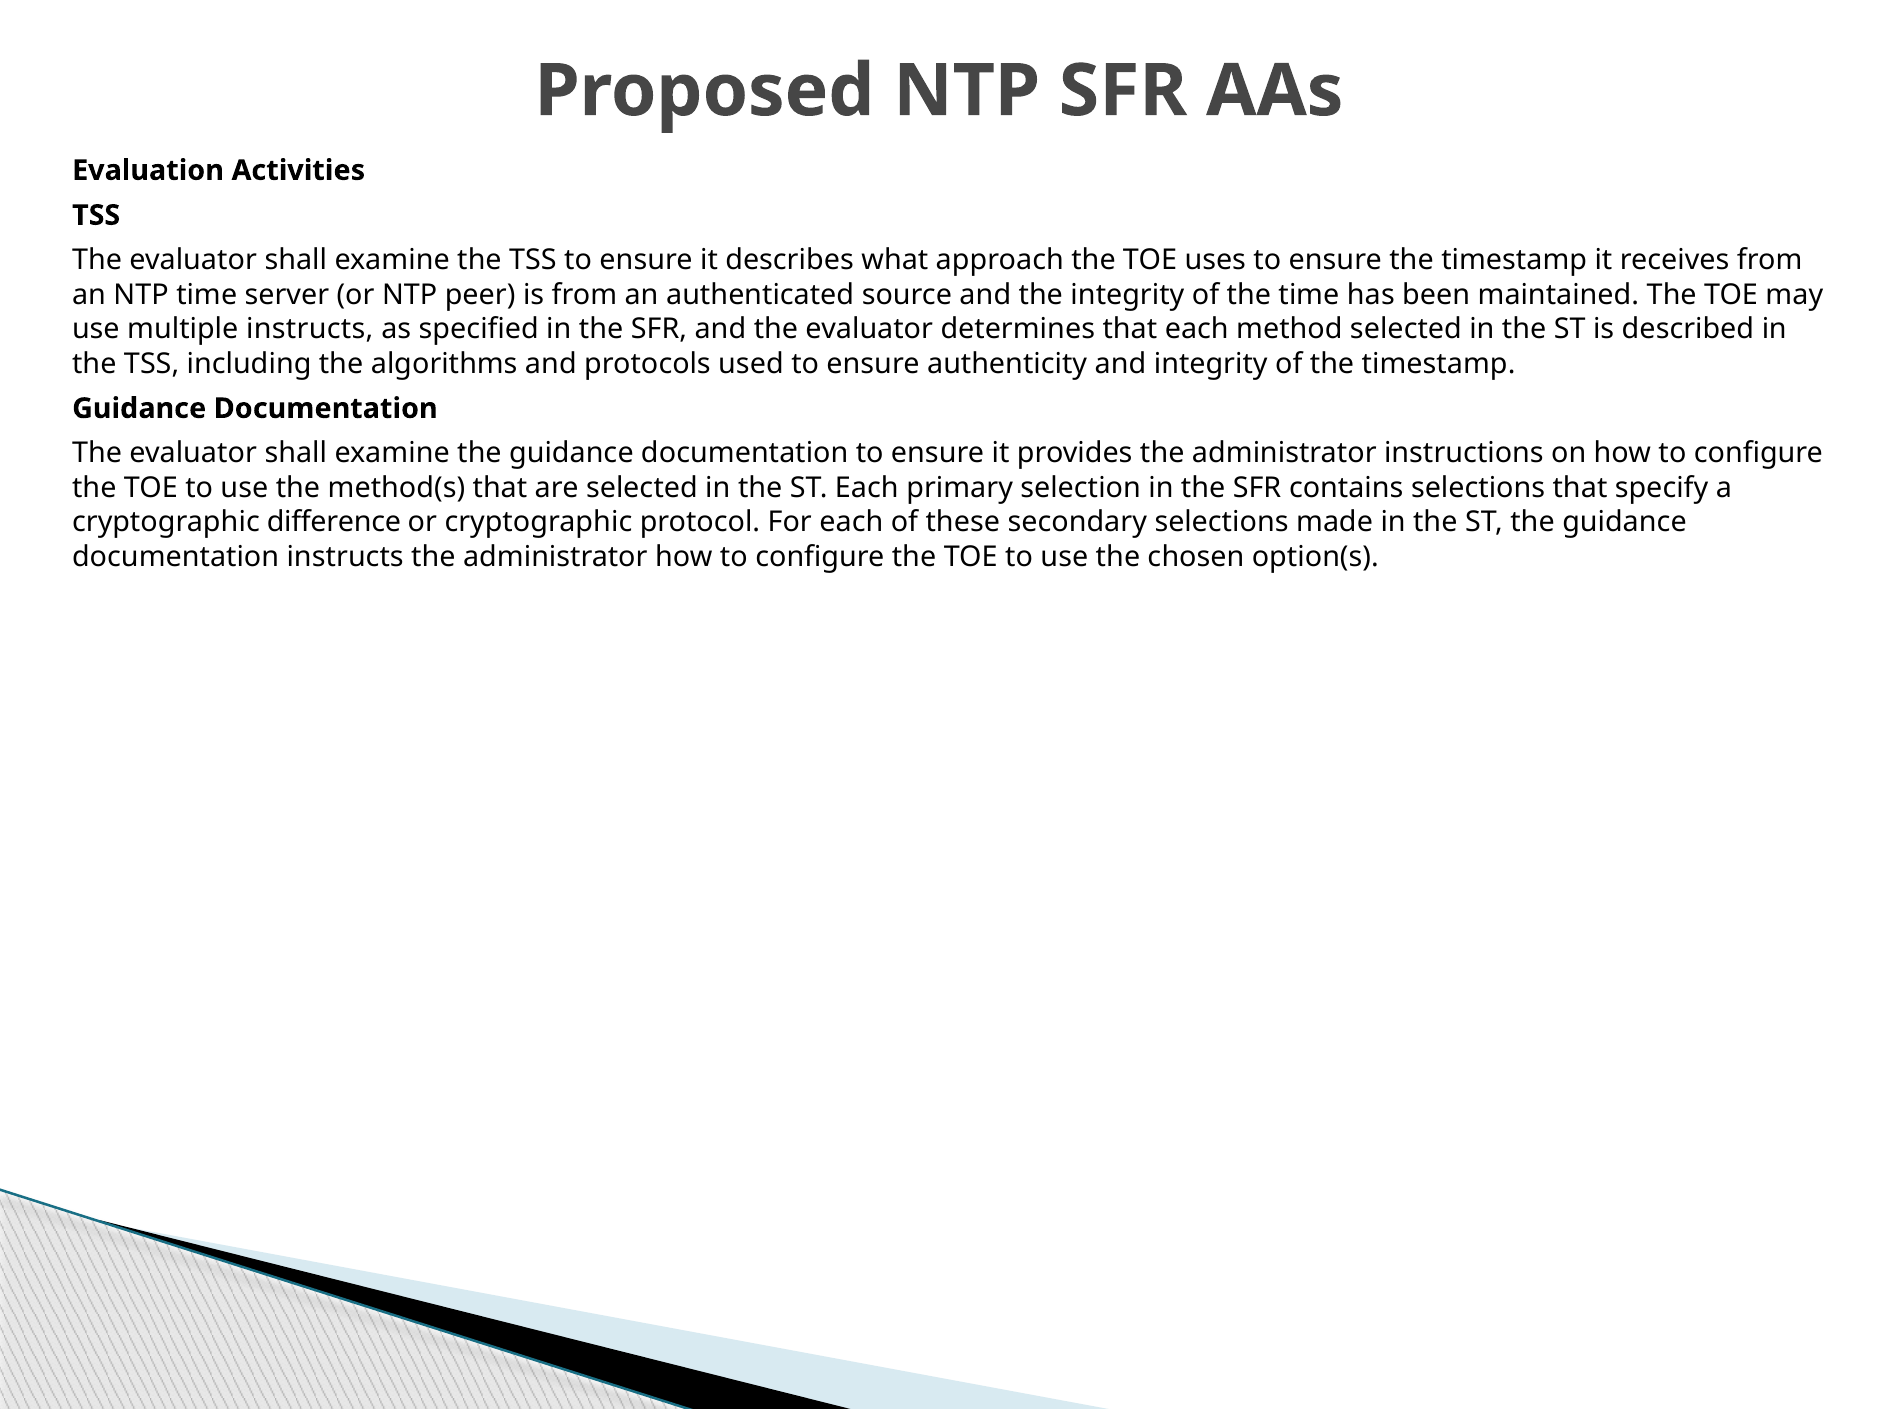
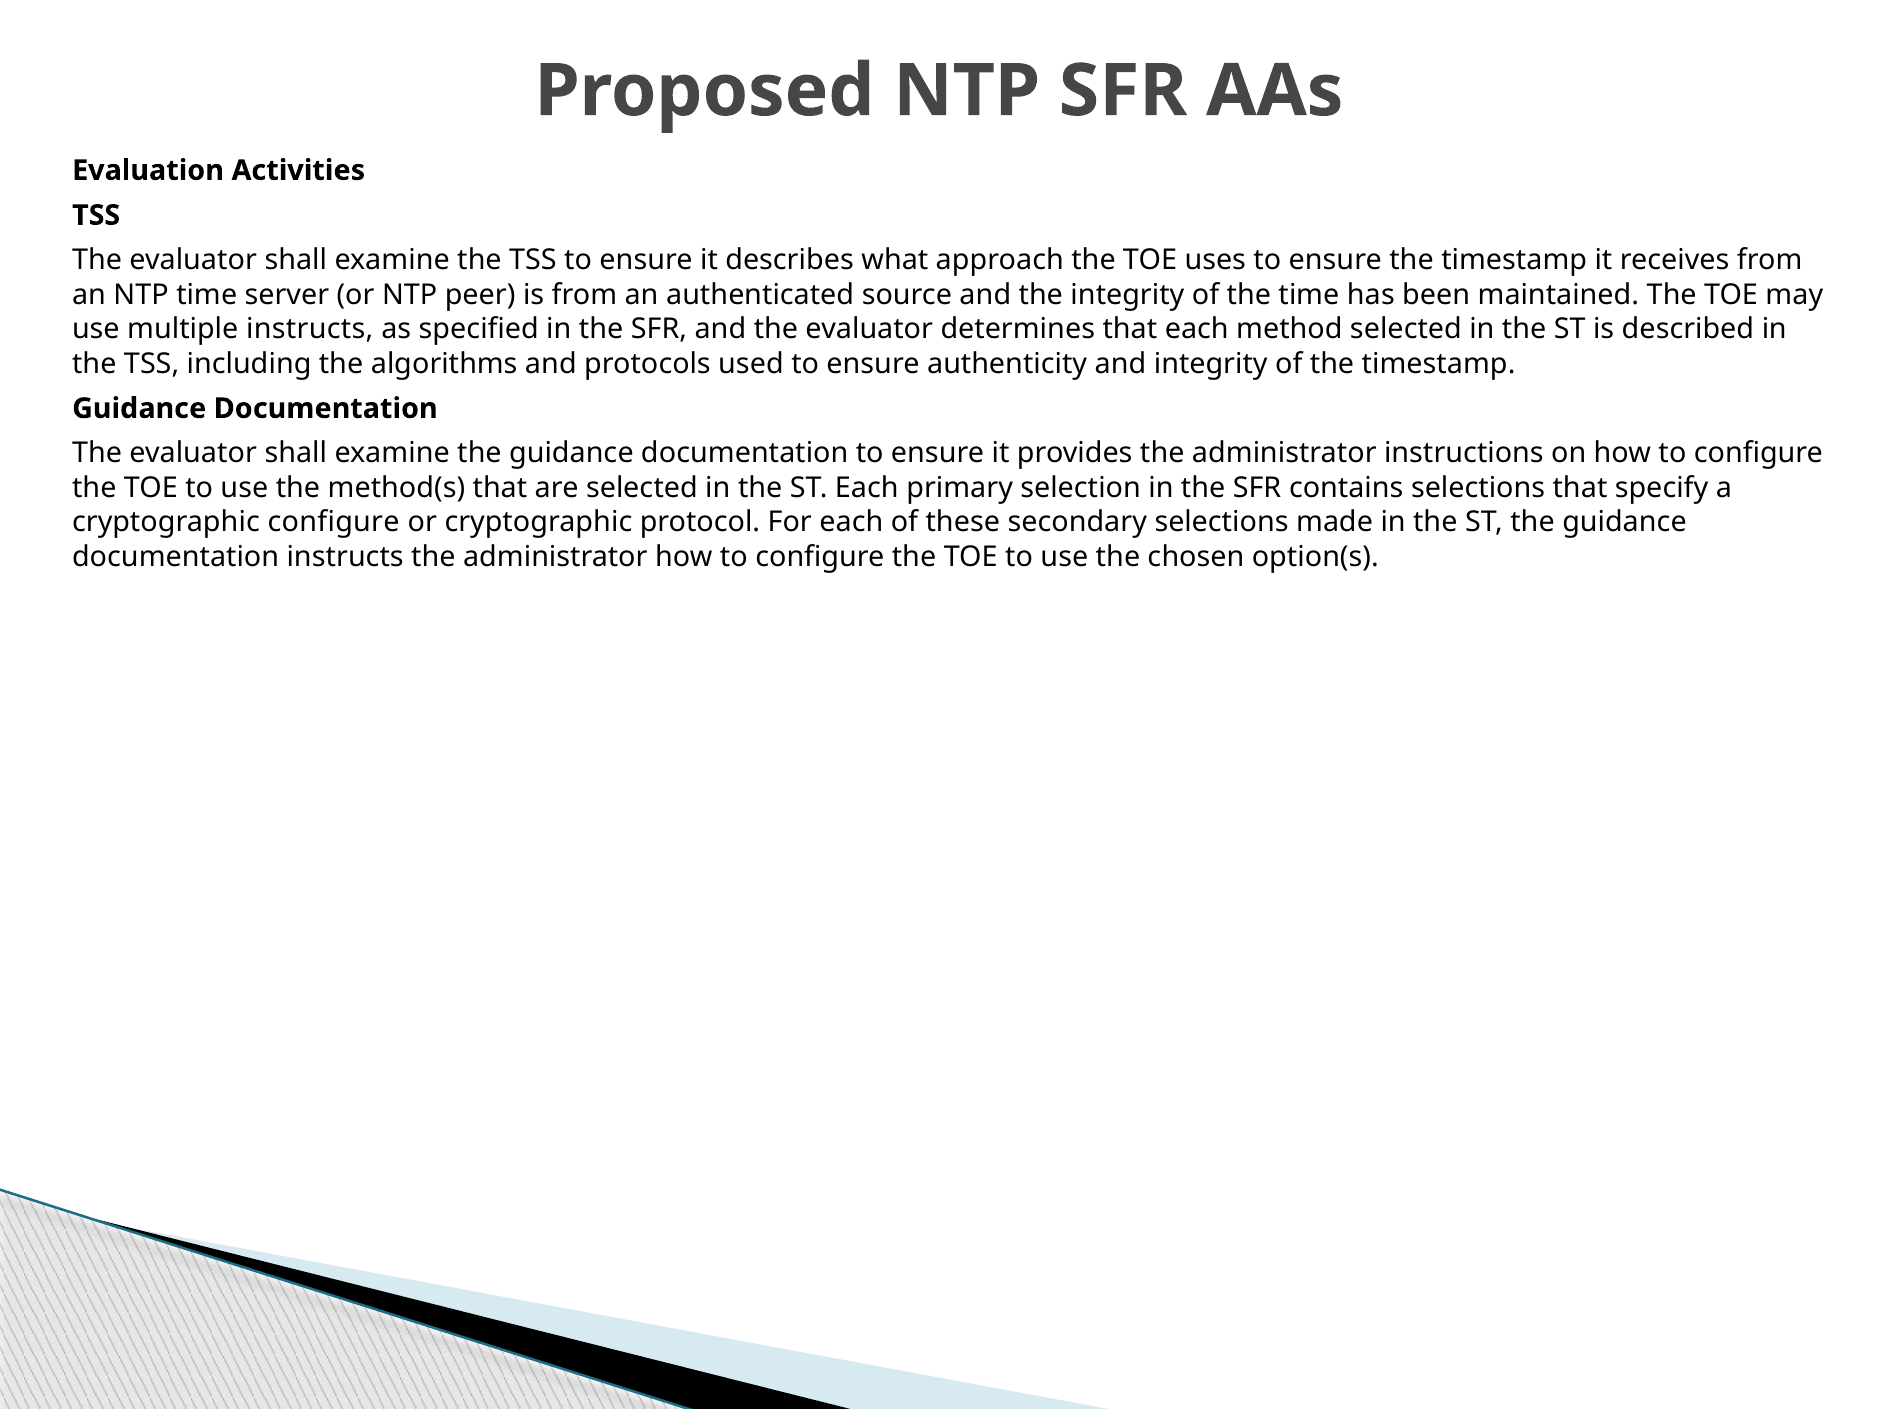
cryptographic difference: difference -> configure (334, 522)
